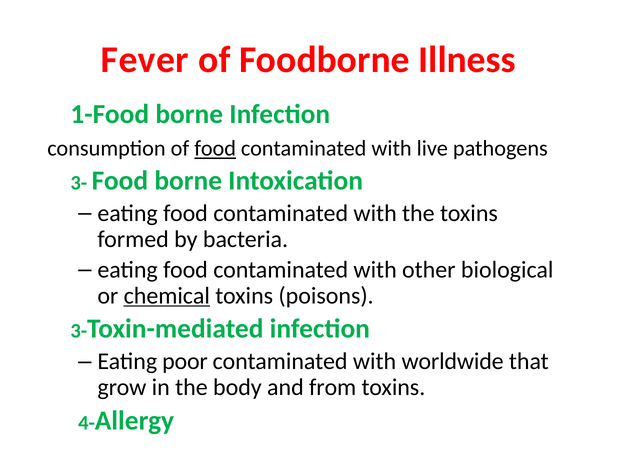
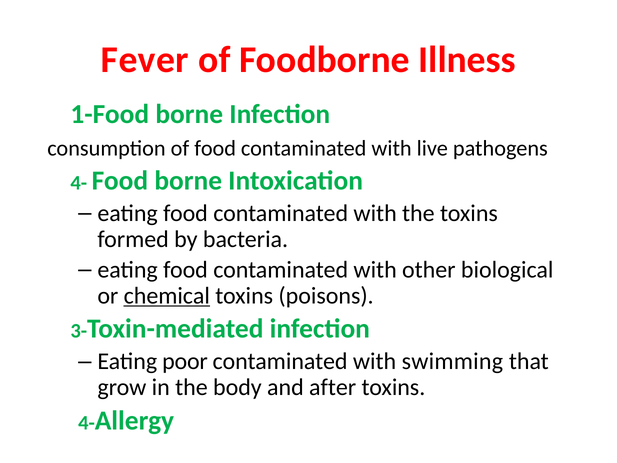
food underline: present -> none (215, 149)
3-: 3- -> 4- (79, 183)
worldwide: worldwide -> swimming (452, 361)
from: from -> after (333, 387)
